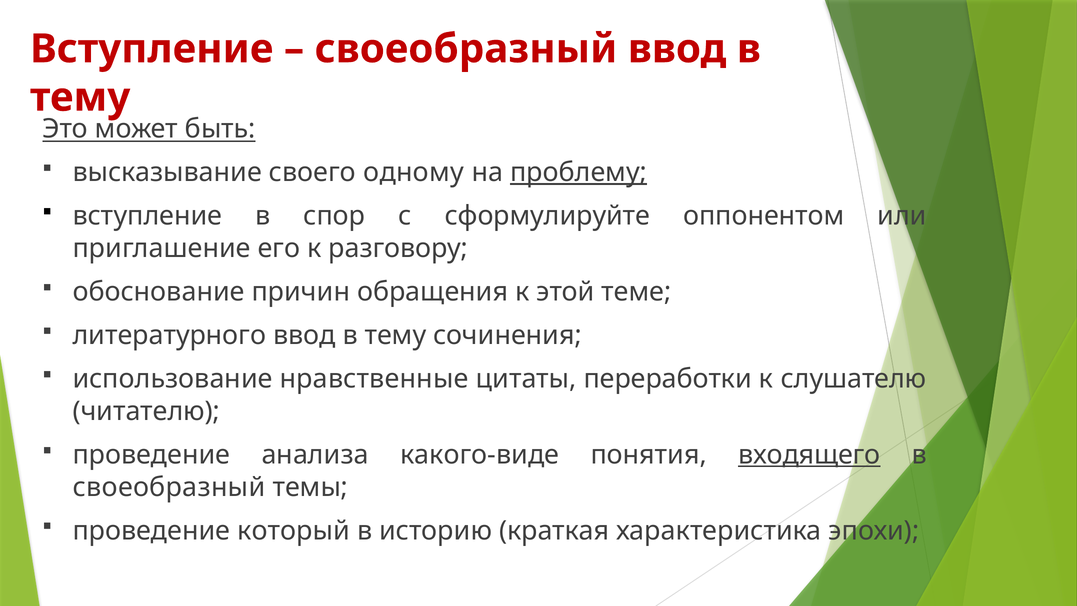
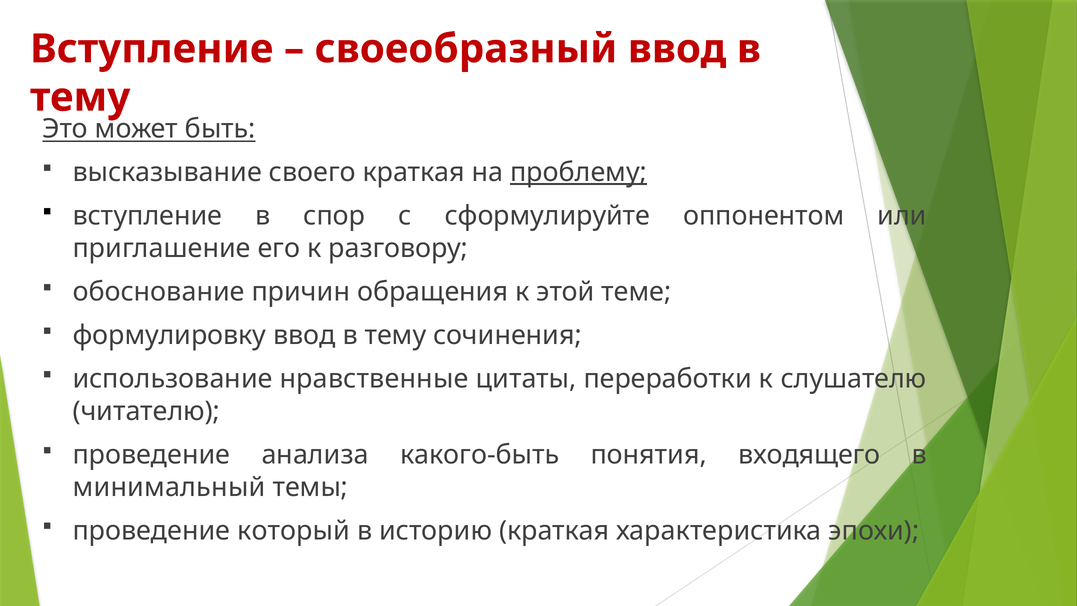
своего одному: одному -> краткая (414, 172)
литературного: литературного -> формулировку (169, 335)
какого-виде: какого-виде -> какого-быть (480, 455)
входящего underline: present -> none (809, 455)
своеобразный: своеобразный -> минимальный (169, 487)
